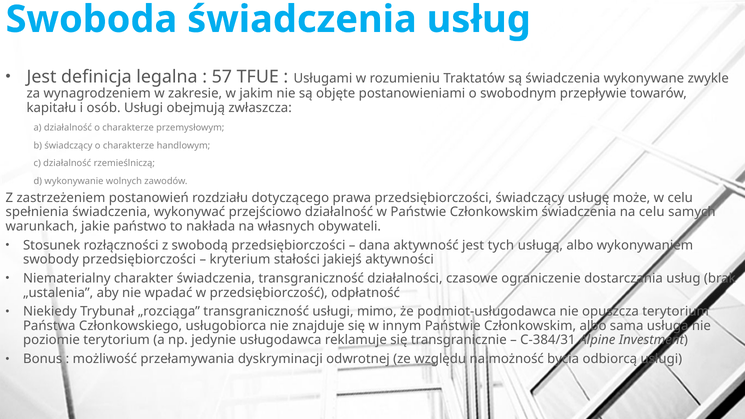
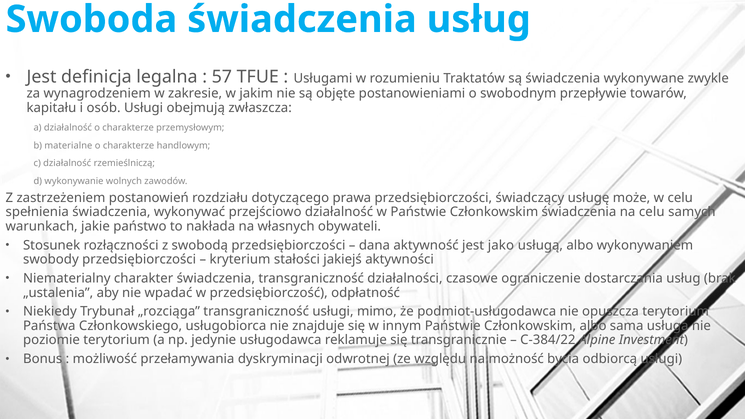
b świadczący: świadczący -> materialne (68, 145)
tych: tych -> jako (501, 245)
C-384/31: C-384/31 -> C-384/22 (548, 340)
